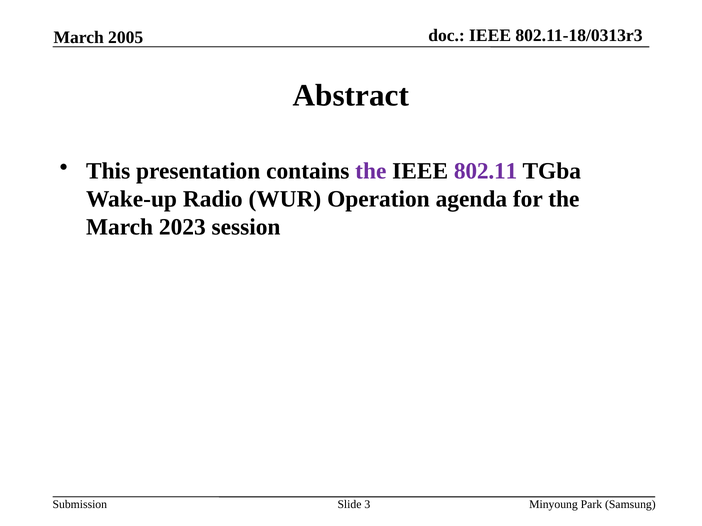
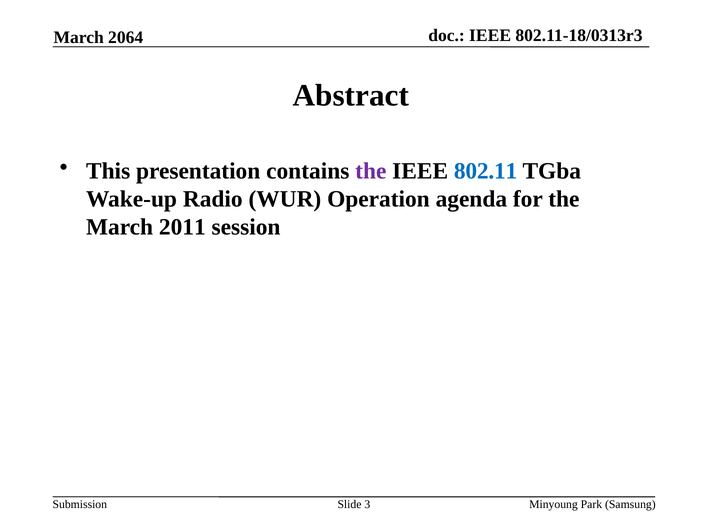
2005: 2005 -> 2064 (126, 37)
802.11 colour: purple -> blue (486, 171)
2023: 2023 -> 2011 (182, 227)
